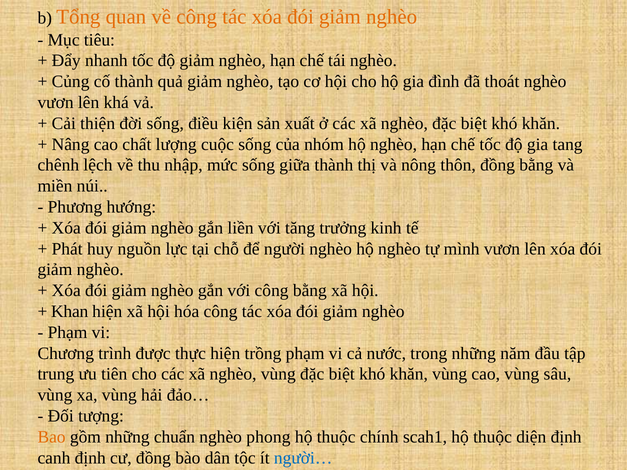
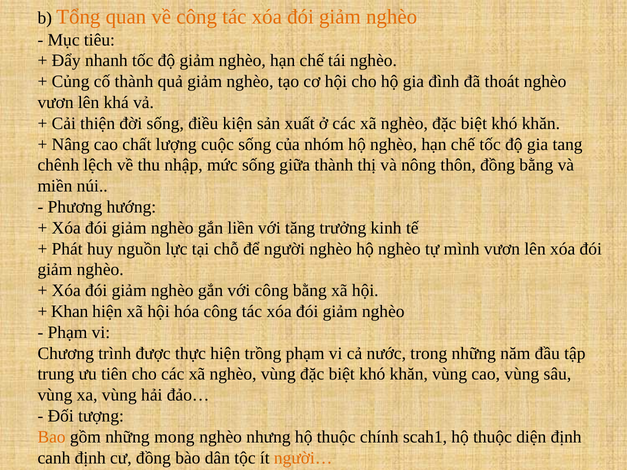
chuẩn: chuẩn -> mong (174, 437)
phong: phong -> nhưng (268, 437)
người… colour: blue -> orange (303, 458)
